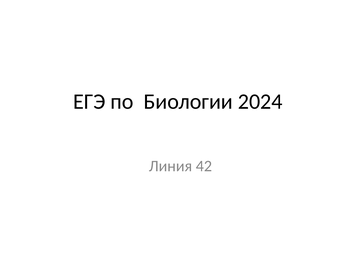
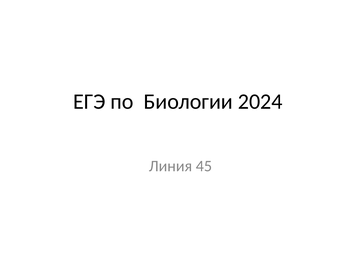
42: 42 -> 45 (204, 166)
